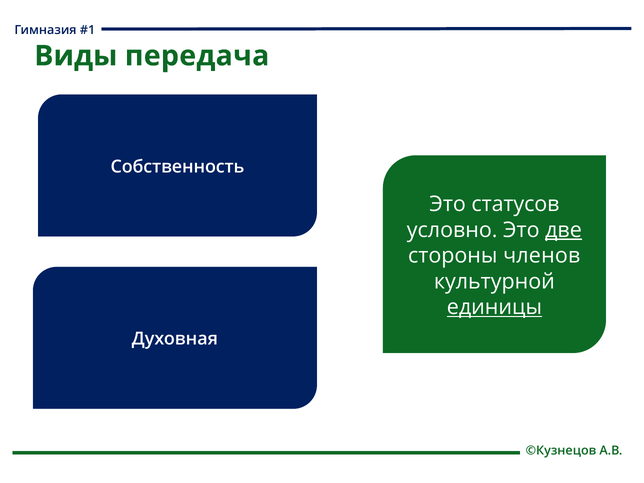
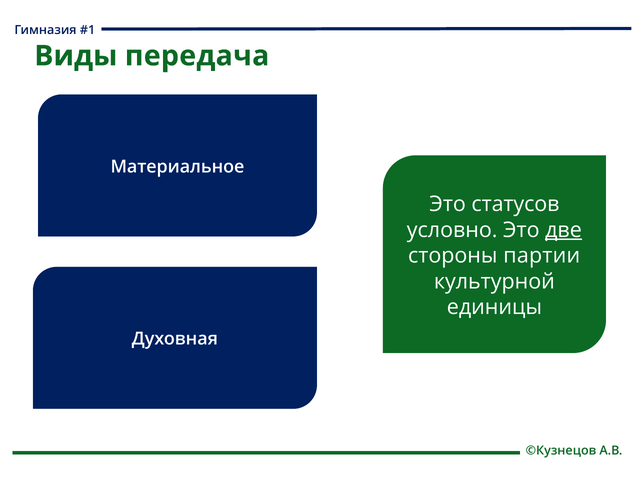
Собственность: Собственность -> Материальное (177, 167)
членов: членов -> партии (542, 256)
единицы underline: present -> none (494, 307)
